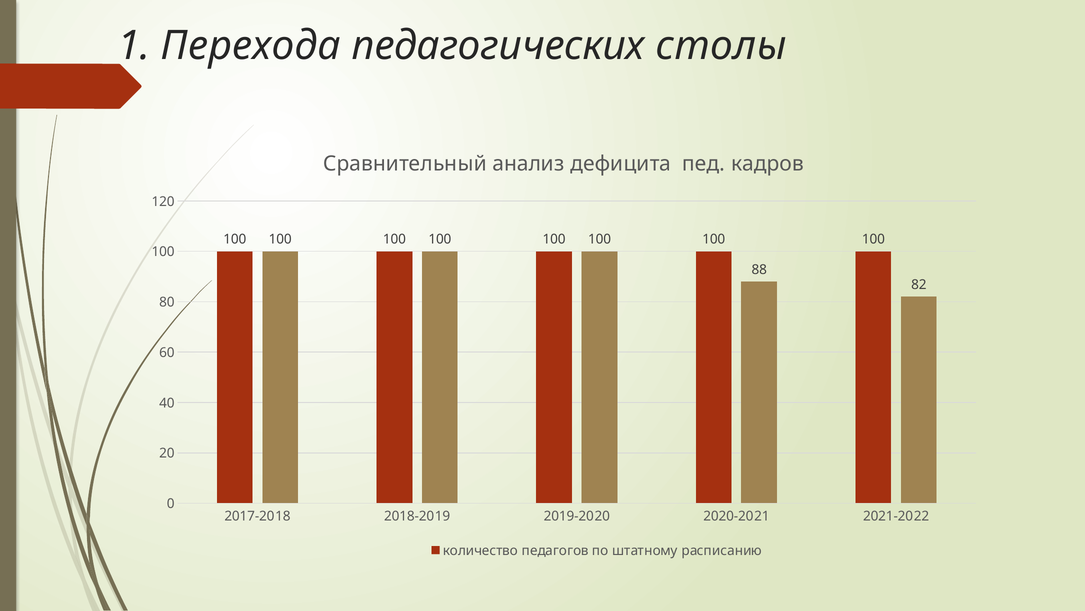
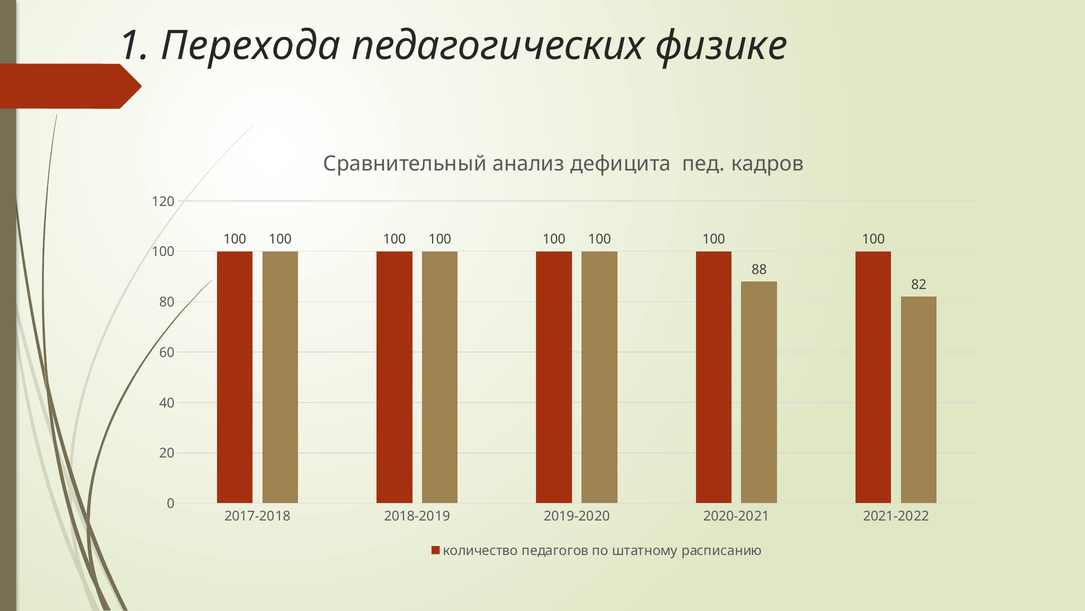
столы: столы -> физике (721, 46)
